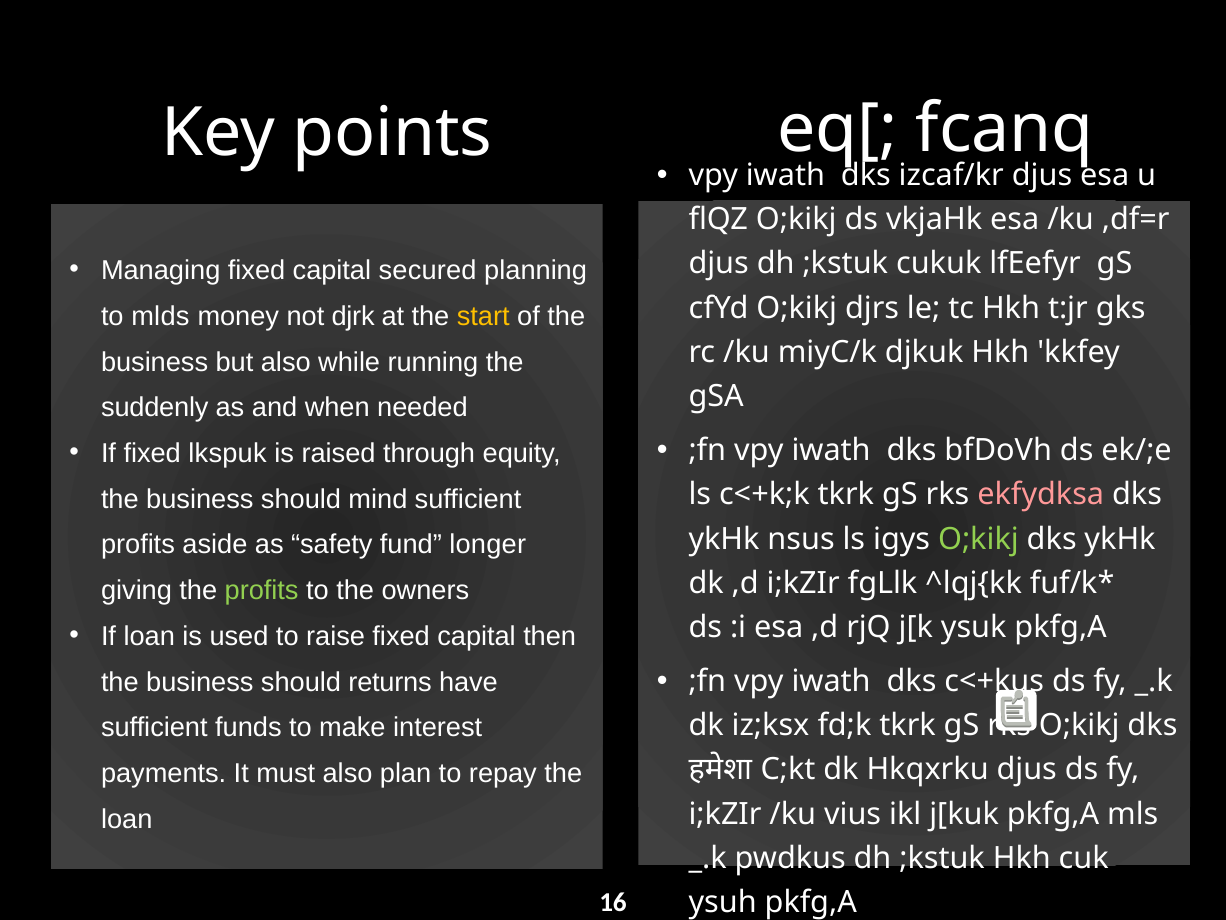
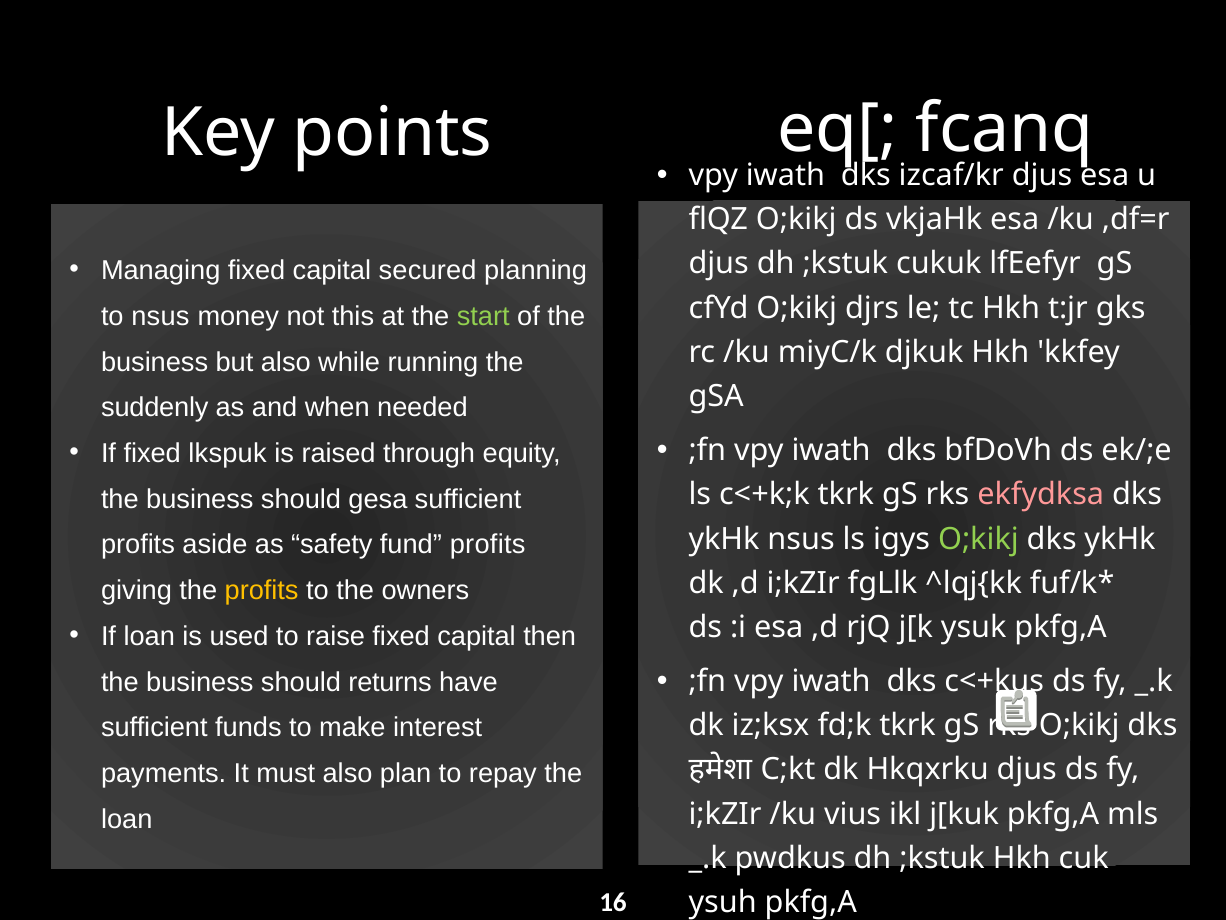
to mlds: mlds -> nsus (160, 316)
djrk: djrk -> this (353, 316)
start colour: yellow -> light green (483, 316)
mind: mind -> gesa (378, 499)
fund longer: longer -> profits (488, 545)
profits colour: light green -> yellow (262, 590)
